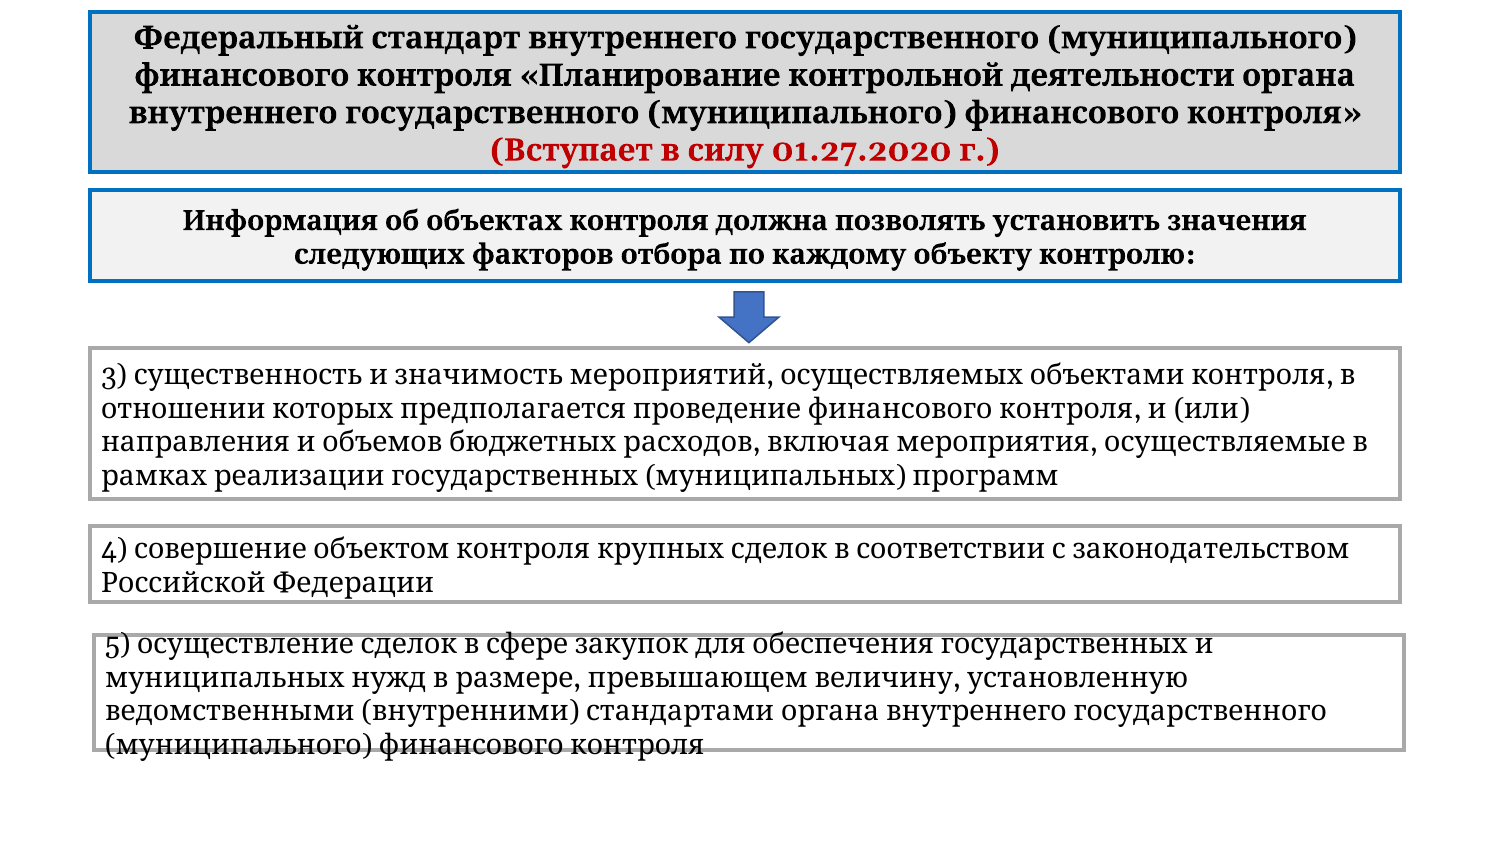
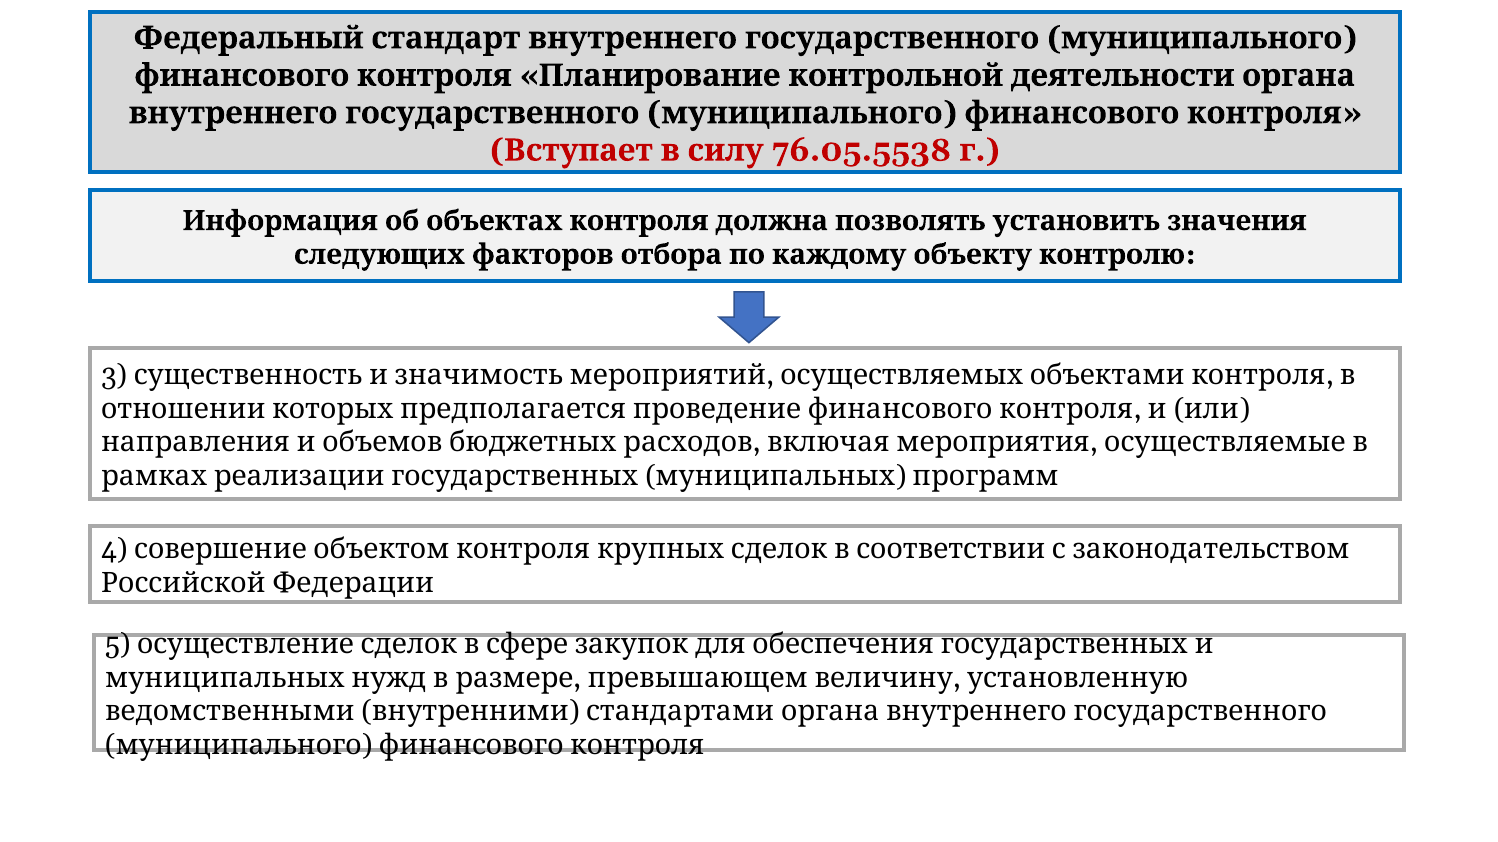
01.27.2020: 01.27.2020 -> 76.05.5538 (862, 151)
